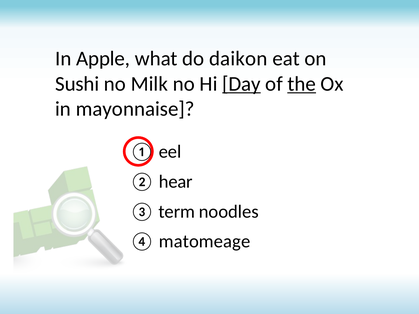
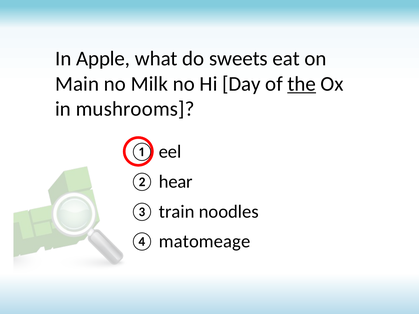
daikon: daikon -> sweets (238, 59)
Sushi: Sushi -> Main (77, 84)
Day underline: present -> none (241, 84)
mayonnaise: mayonnaise -> mushrooms (135, 109)
term: term -> train (177, 212)
